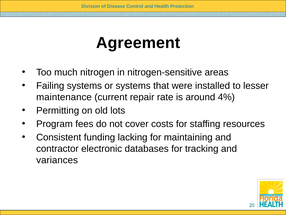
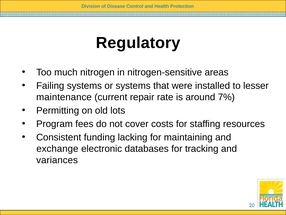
Agreement: Agreement -> Regulatory (138, 43)
4%: 4% -> 7% (226, 97)
contractor: contractor -> exchange (57, 148)
